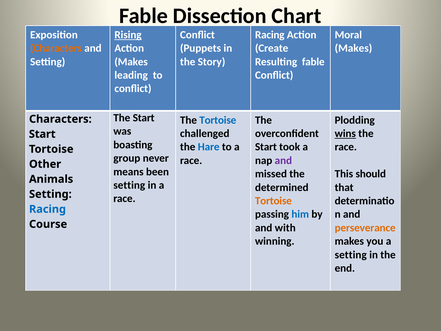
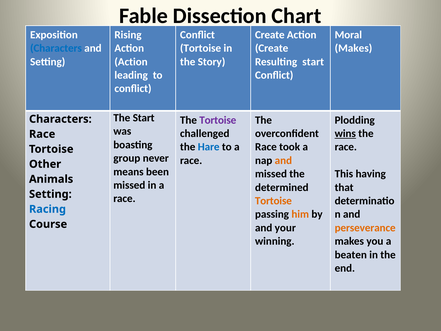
Rising underline: present -> none (128, 35)
Racing: Racing -> Create (270, 35)
Characters colour: orange -> blue (56, 48)
Puppets: Puppets -> Tortoise (201, 48)
Makes: Makes -> Action (131, 62)
Resulting fable: fable -> start (313, 62)
Tortoise colour: blue -> purple (218, 120)
Start: Start -> Race (42, 134)
Start: Start -> Race (266, 147)
and colour: purple -> orange (283, 160)
should: should -> having (371, 174)
setting: setting -> missed (129, 185)
him colour: blue -> orange (300, 214)
with: with -> your (285, 228)
setting: setting -> beaten (351, 255)
